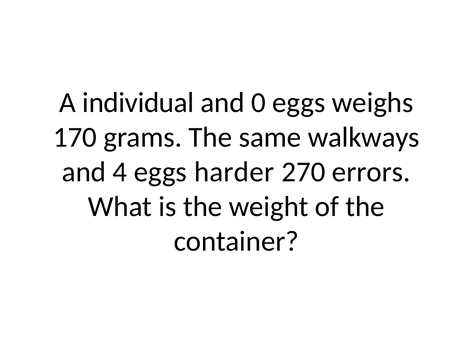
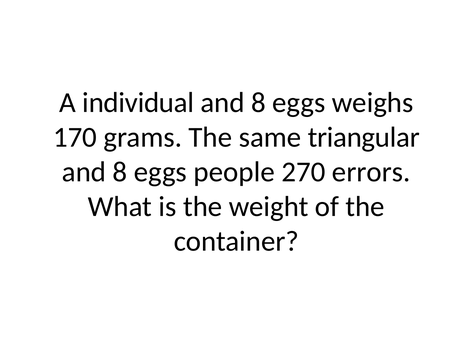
0: 0 -> 8 (258, 103)
walkways: walkways -> triangular (364, 137)
4: 4 -> 8 (120, 172)
harder: harder -> people (234, 172)
